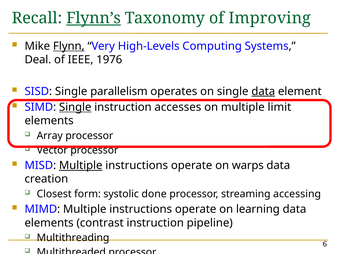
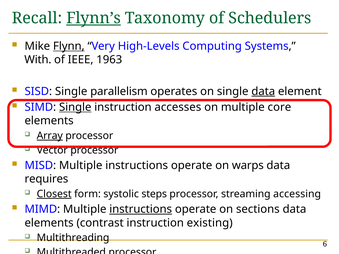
Improving: Improving -> Schedulers (270, 18)
Deal: Deal -> With (38, 60)
1976: 1976 -> 1963 (109, 60)
limit: limit -> core (279, 107)
Array underline: none -> present (50, 136)
Multiple underline: present -> none (81, 166)
creation: creation -> requires (46, 179)
Closest underline: none -> present (54, 194)
done: done -> steps (154, 194)
instructions underline: none -> present (141, 209)
learning: learning -> sections (258, 209)
pipeline: pipeline -> existing (210, 223)
